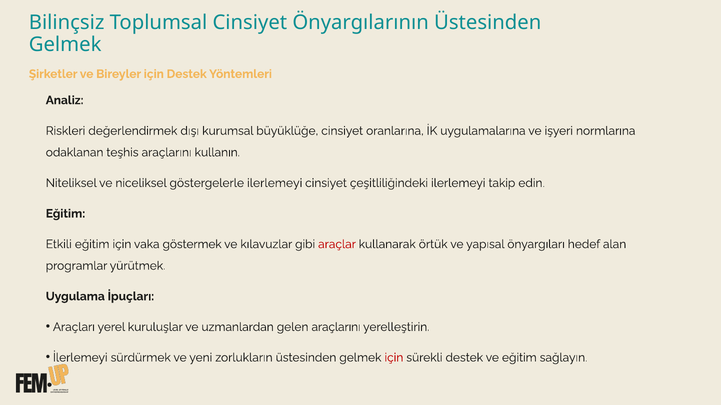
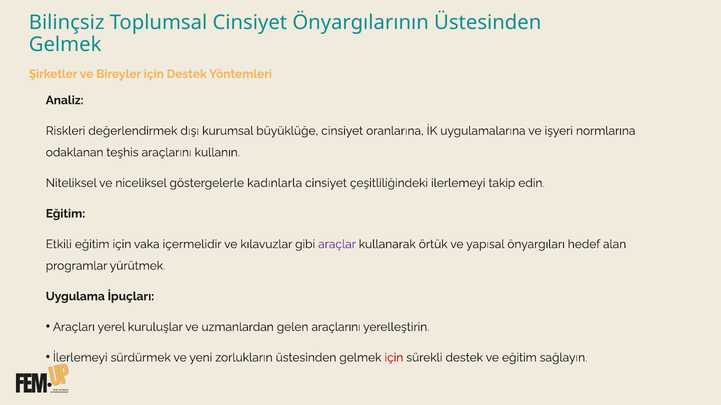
göstergelerle ilerlemeyi: ilerlemeyi -> kadınlarla (275, 183)
göstermek: göstermek -> içermelidir (192, 245)
araçlar colour: red -> purple (337, 245)
